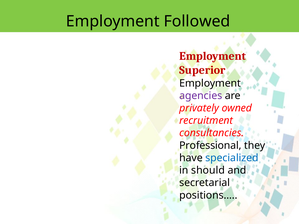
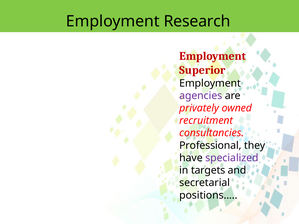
Followed: Followed -> Research (197, 21)
specialized colour: blue -> purple (232, 158)
should: should -> targets (208, 170)
